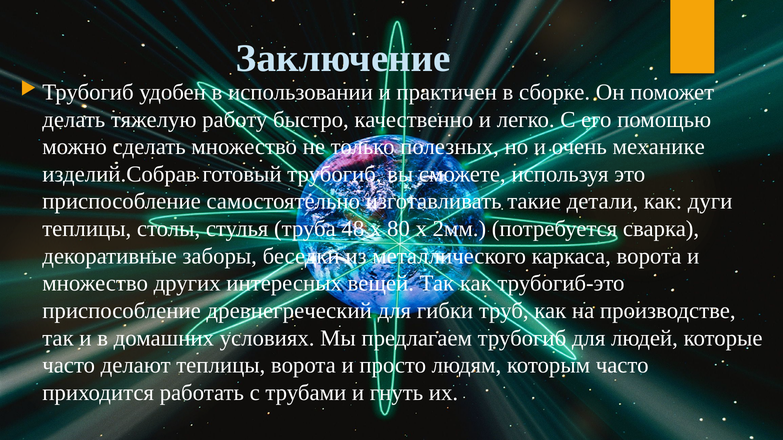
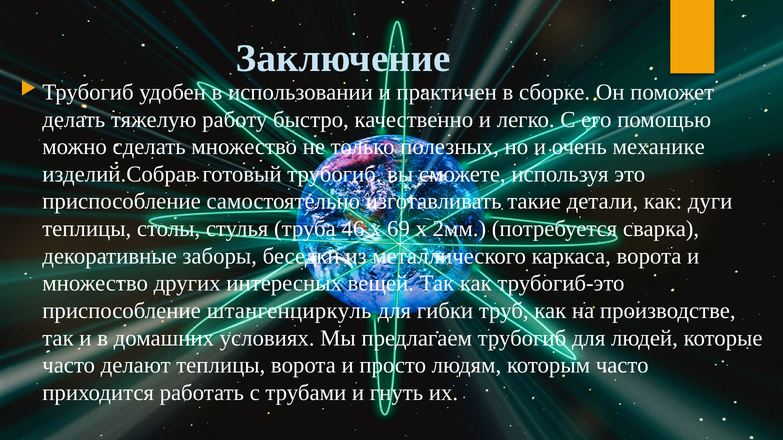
48: 48 -> 46 (353, 229)
80: 80 -> 69 (398, 229)
древнегреческий: древнегреческий -> штангенциркуль (289, 311)
